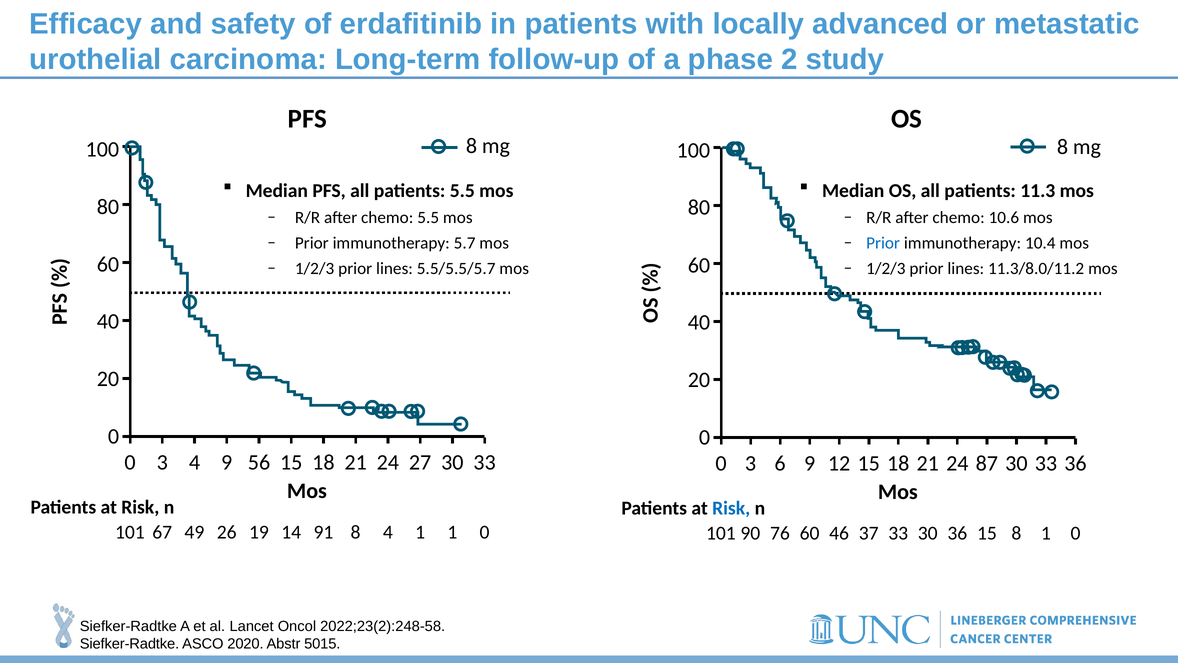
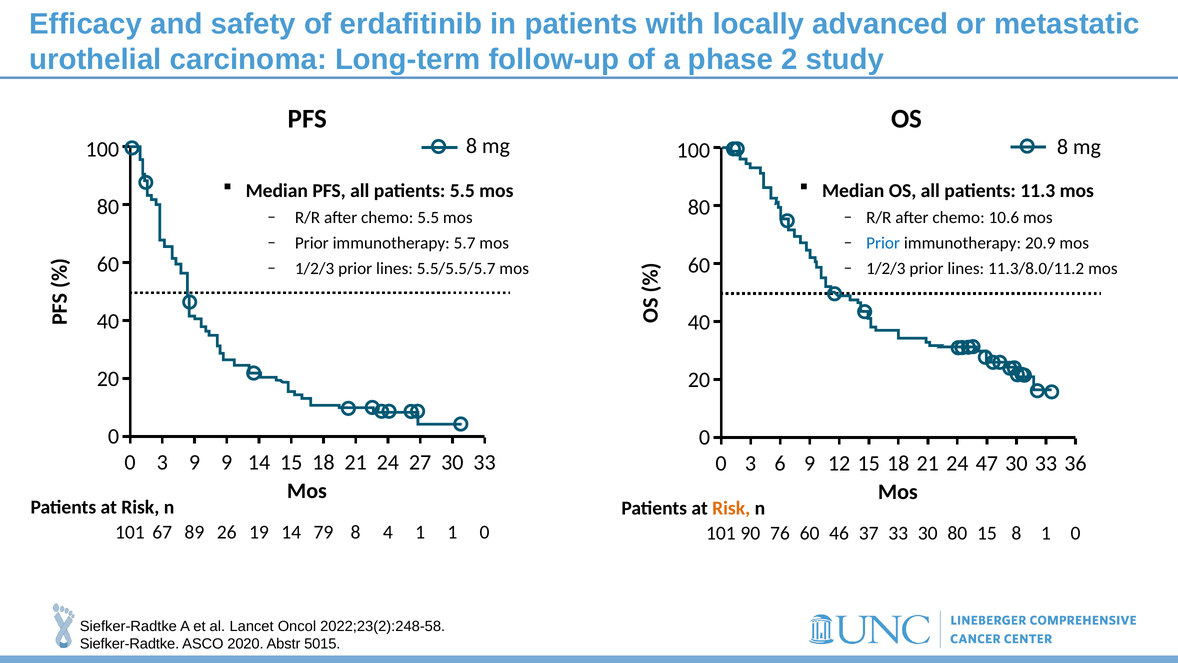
10.4: 10.4 -> 20.9 (1040, 243)
3 4: 4 -> 9 (194, 462)
9 56: 56 -> 14 (259, 462)
87: 87 -> 47 (987, 463)
Risk colour: blue -> orange (731, 508)
49: 49 -> 89 (194, 532)
91: 91 -> 79 (323, 532)
30 36: 36 -> 80 (957, 533)
